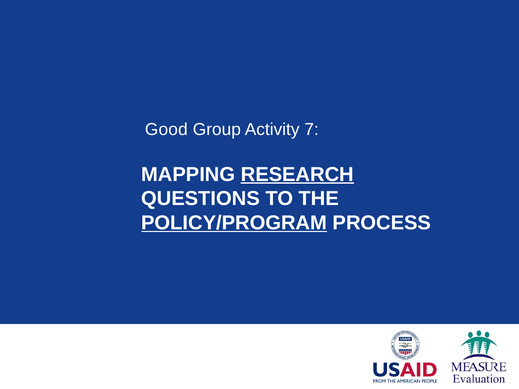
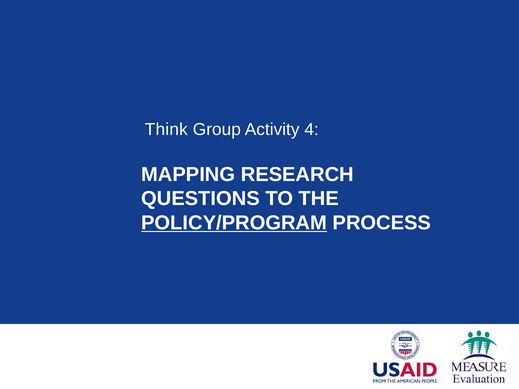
Good: Good -> Think (166, 130)
7: 7 -> 4 (312, 130)
RESEARCH underline: present -> none (297, 174)
